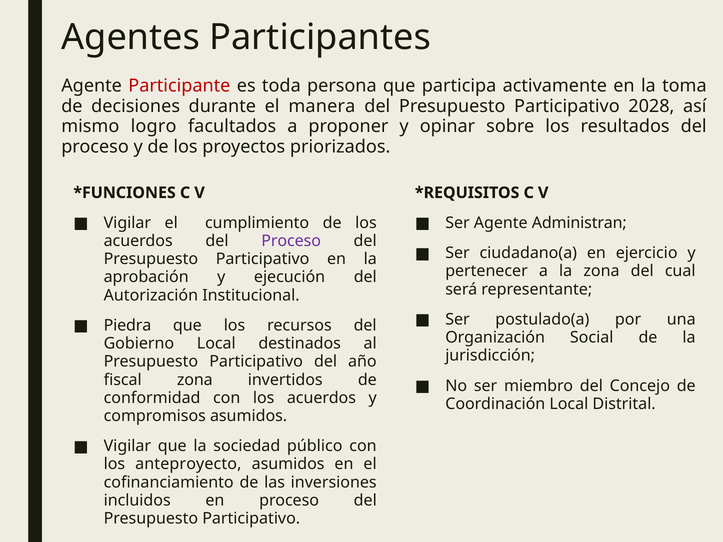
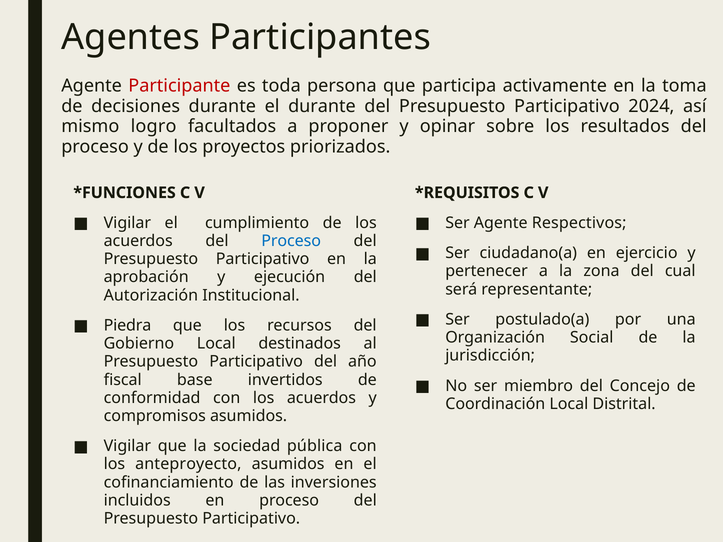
el manera: manera -> durante (322, 106)
2028: 2028 -> 2024 (651, 106)
Administran: Administran -> Respectivos (579, 223)
Proceso colour: purple -> blue (291, 241)
fiscal zona: zona -> base (195, 380)
público: público -> pública (315, 446)
